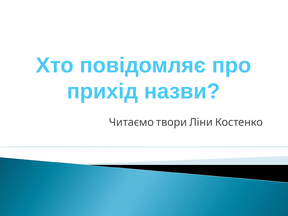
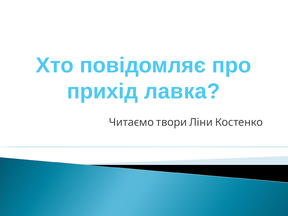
назви: назви -> лавка (182, 91)
